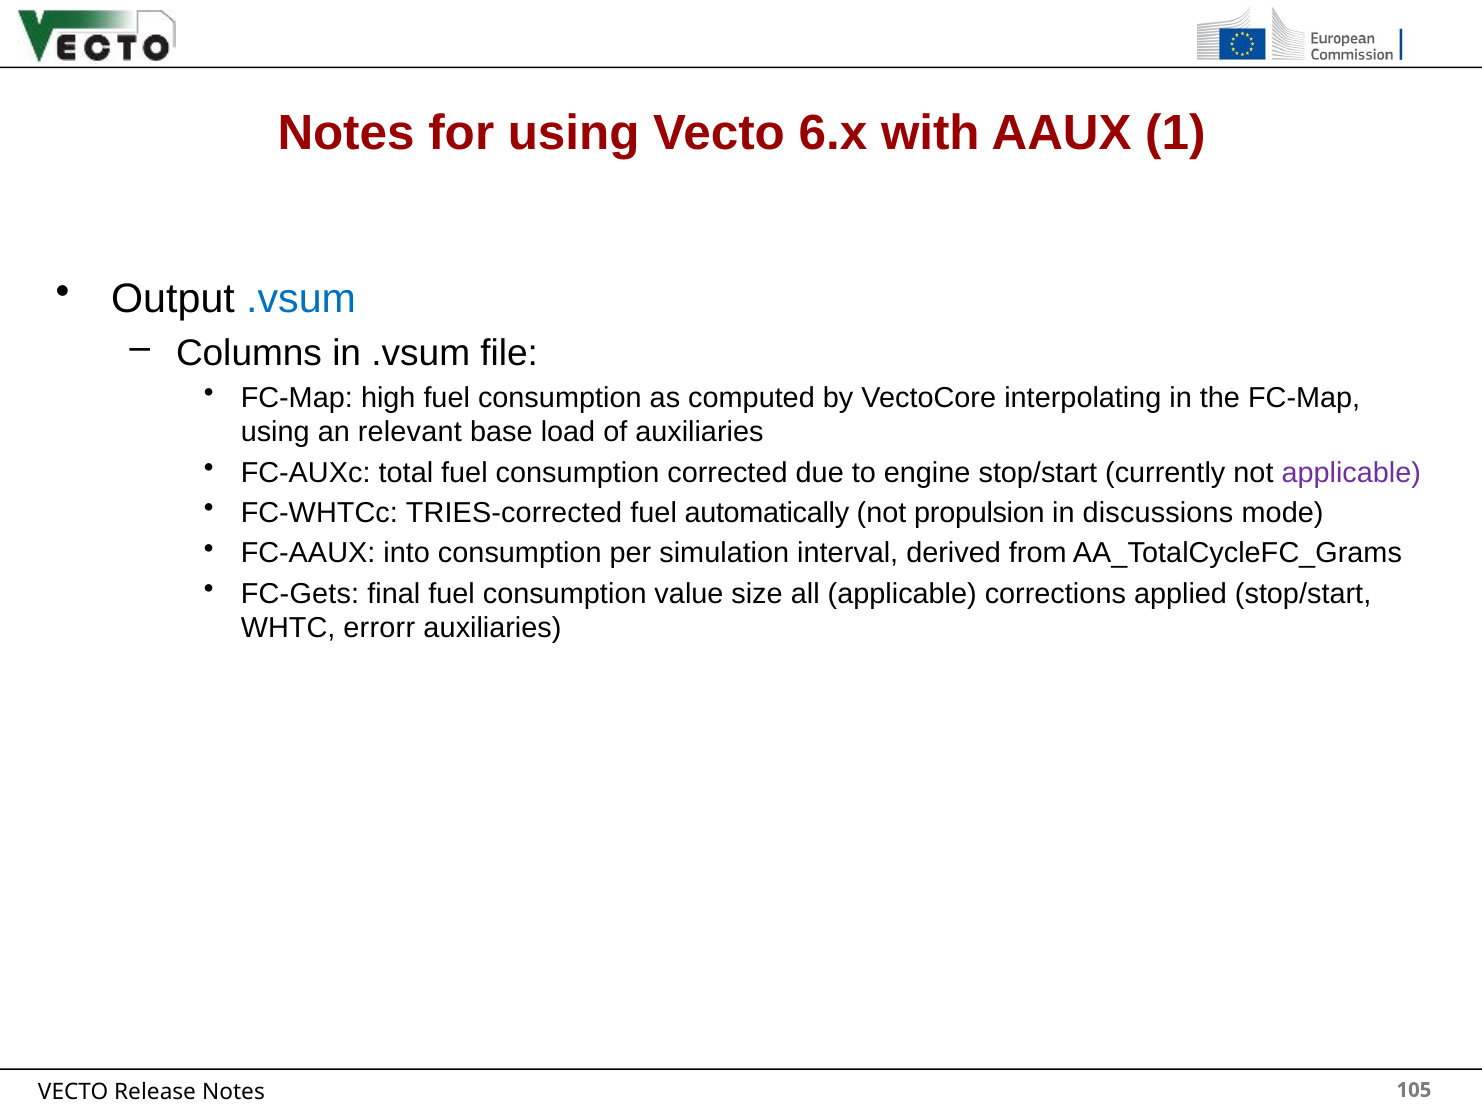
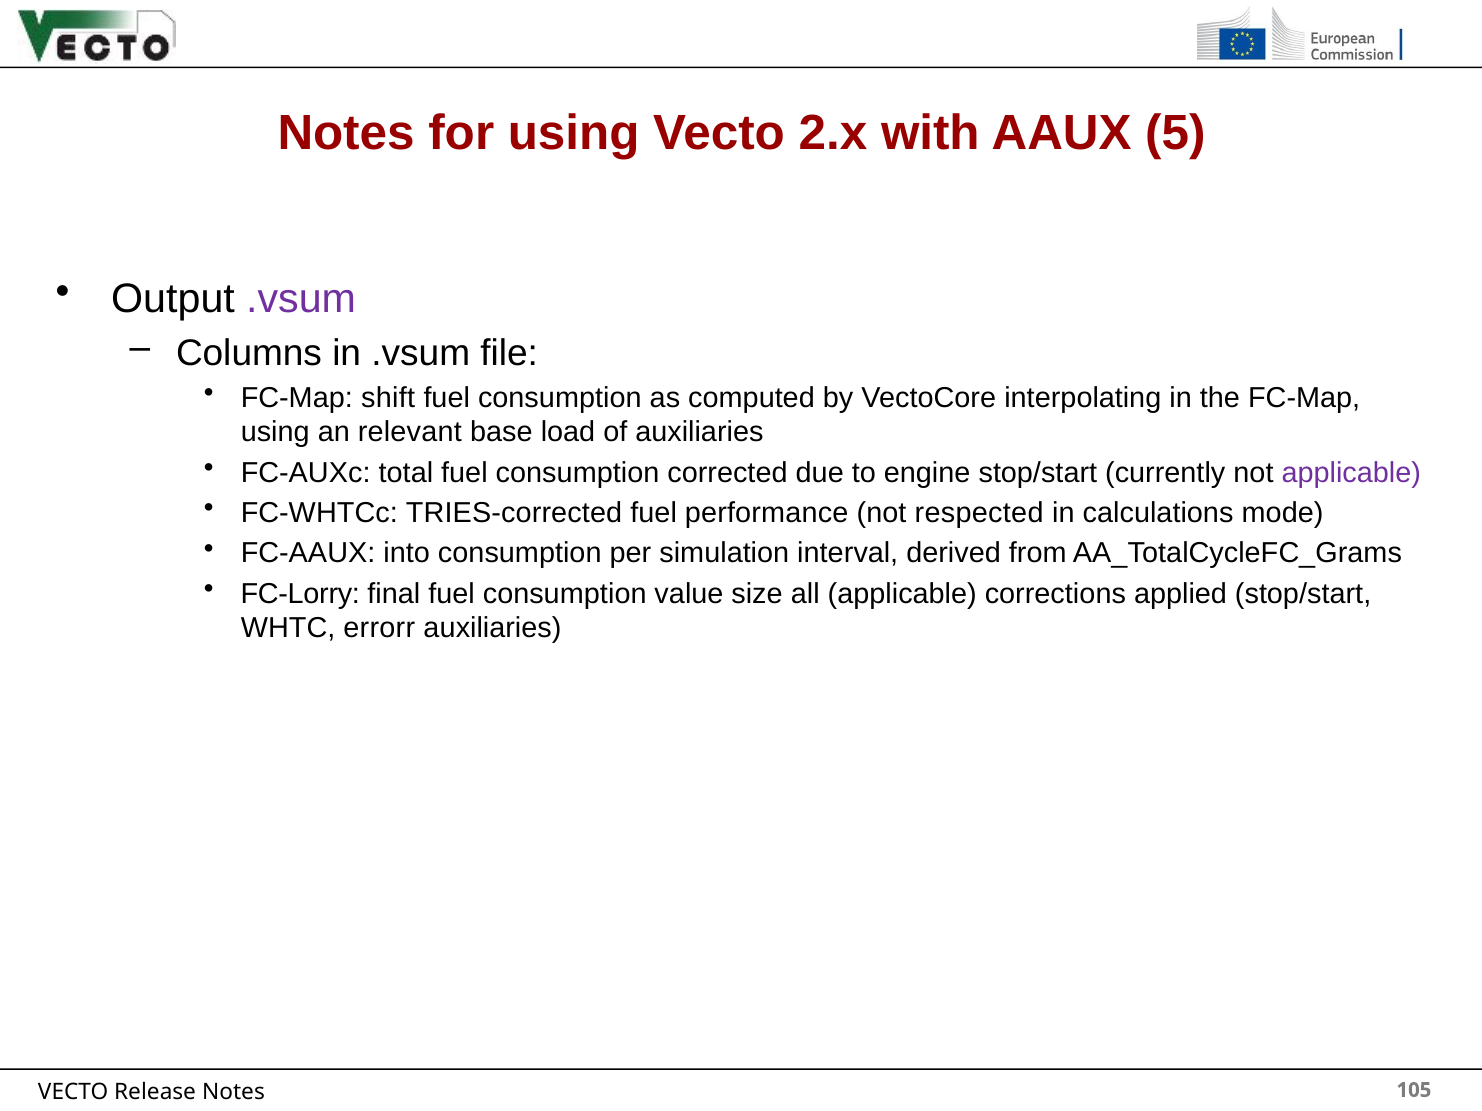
6.x: 6.x -> 2.x (833, 133)
1: 1 -> 5 (1175, 133)
.vsum colour: blue -> purple (301, 299)
high: high -> shift (388, 398)
automatically: automatically -> performance (767, 513)
propulsion: propulsion -> respected (979, 513)
discussions: discussions -> calculations (1158, 513)
FC-Gets: FC-Gets -> FC-Lorry (300, 594)
